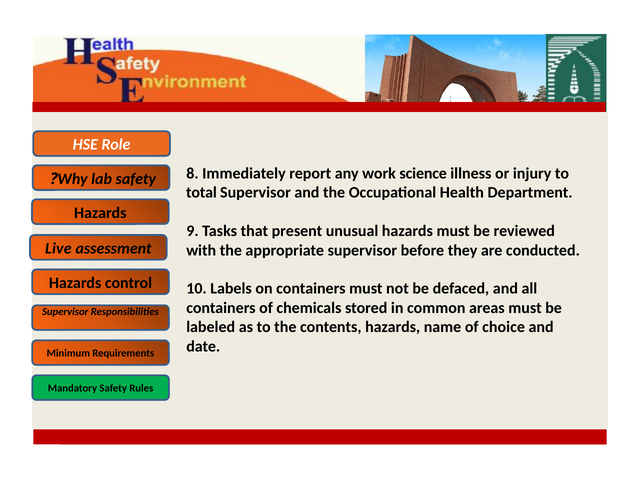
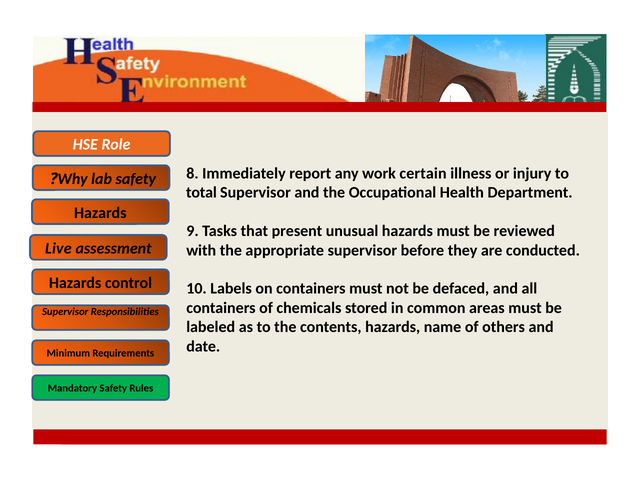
science: science -> certain (423, 174)
choice: choice -> others (504, 327)
